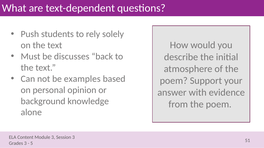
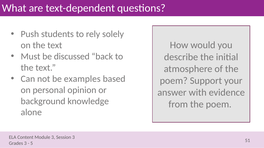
discusses: discusses -> discussed (72, 57)
